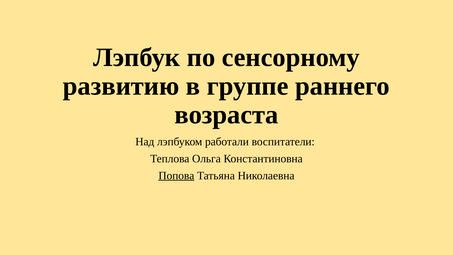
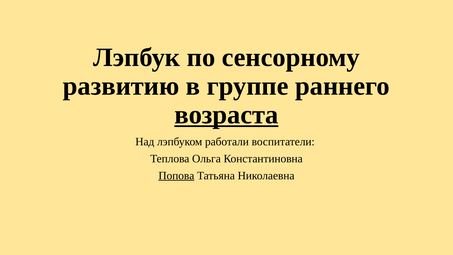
возраста underline: none -> present (226, 115)
